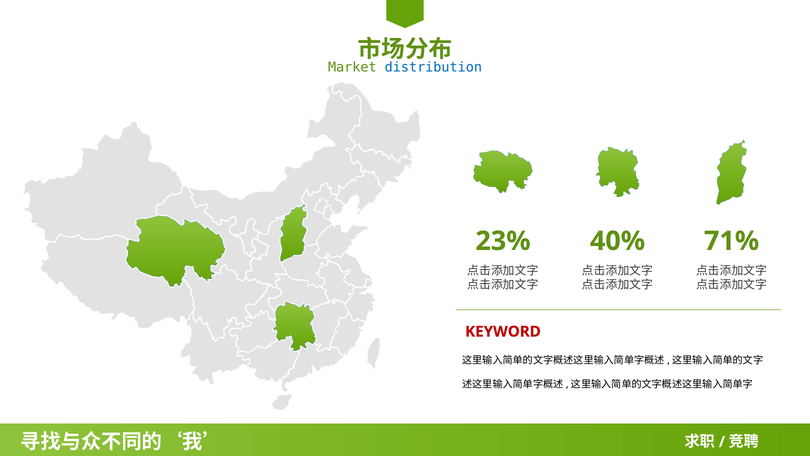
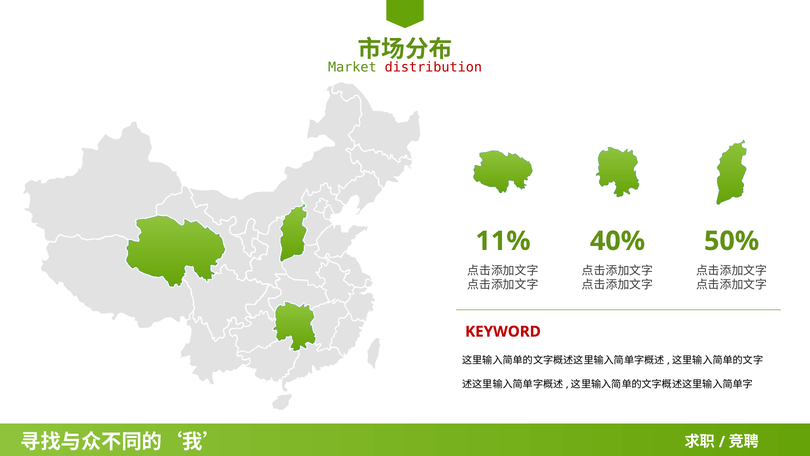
distribution colour: blue -> red (433, 67)
23%: 23% -> 11% (503, 241)
71%: 71% -> 50% (732, 241)
